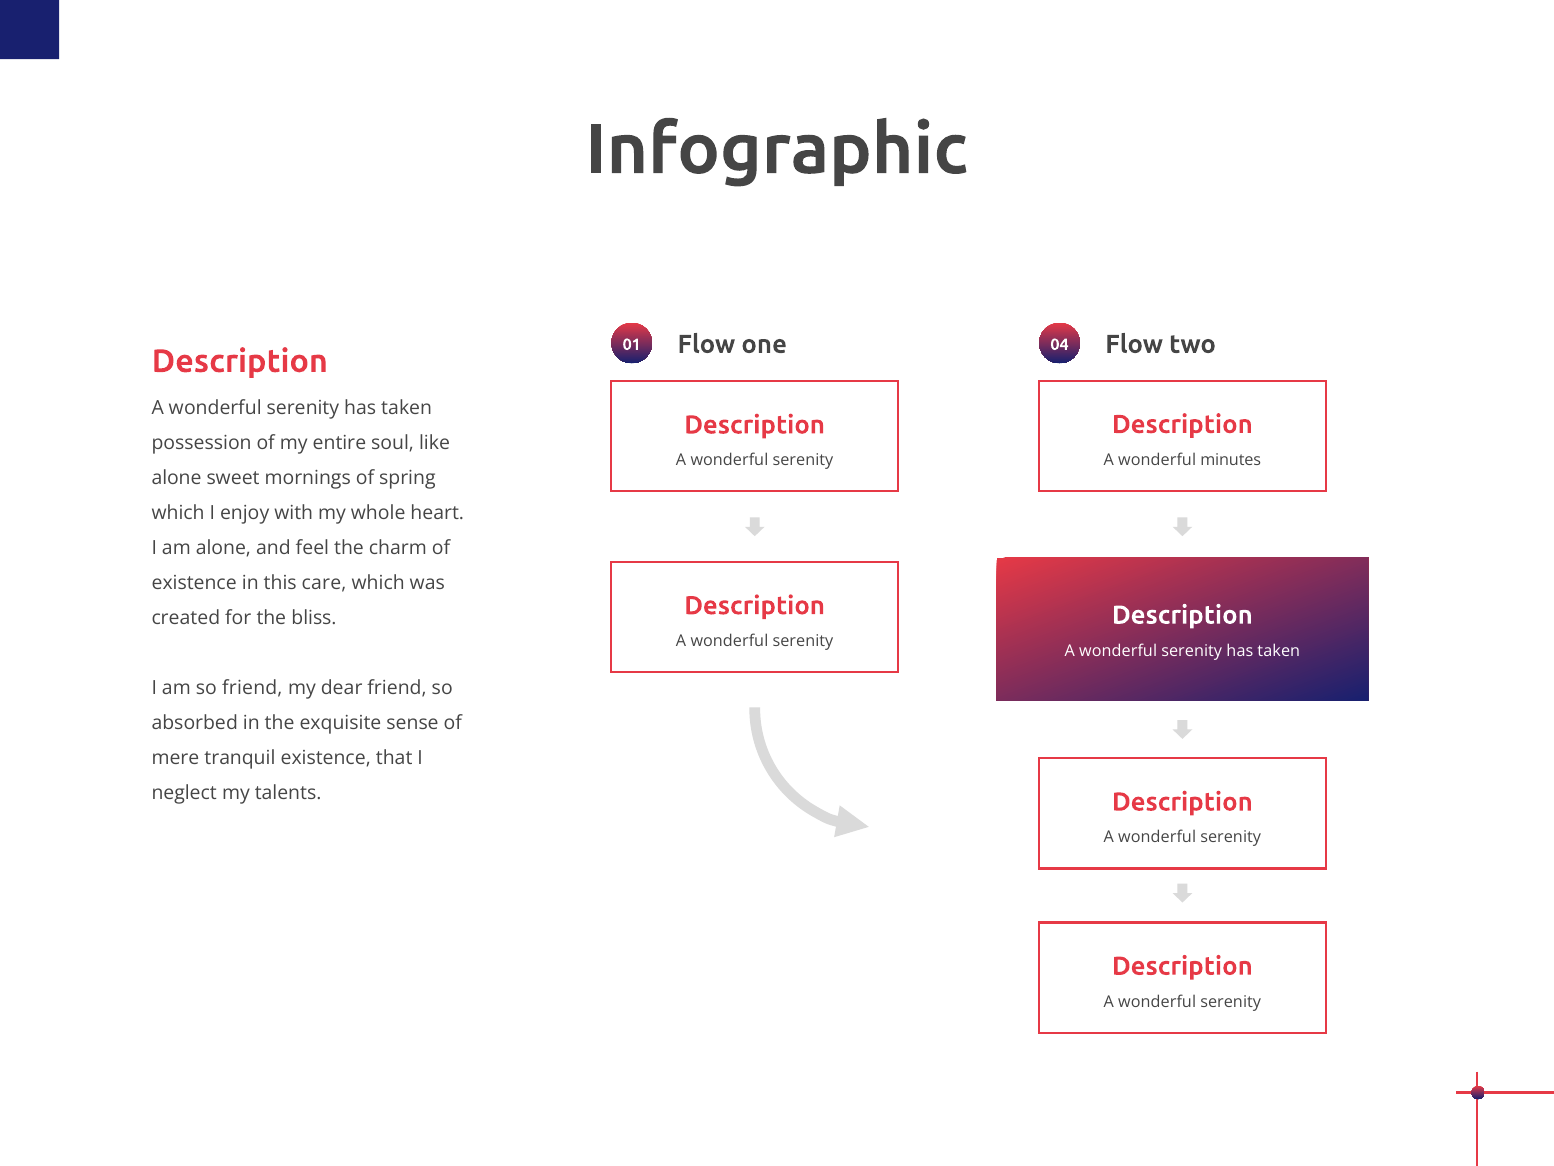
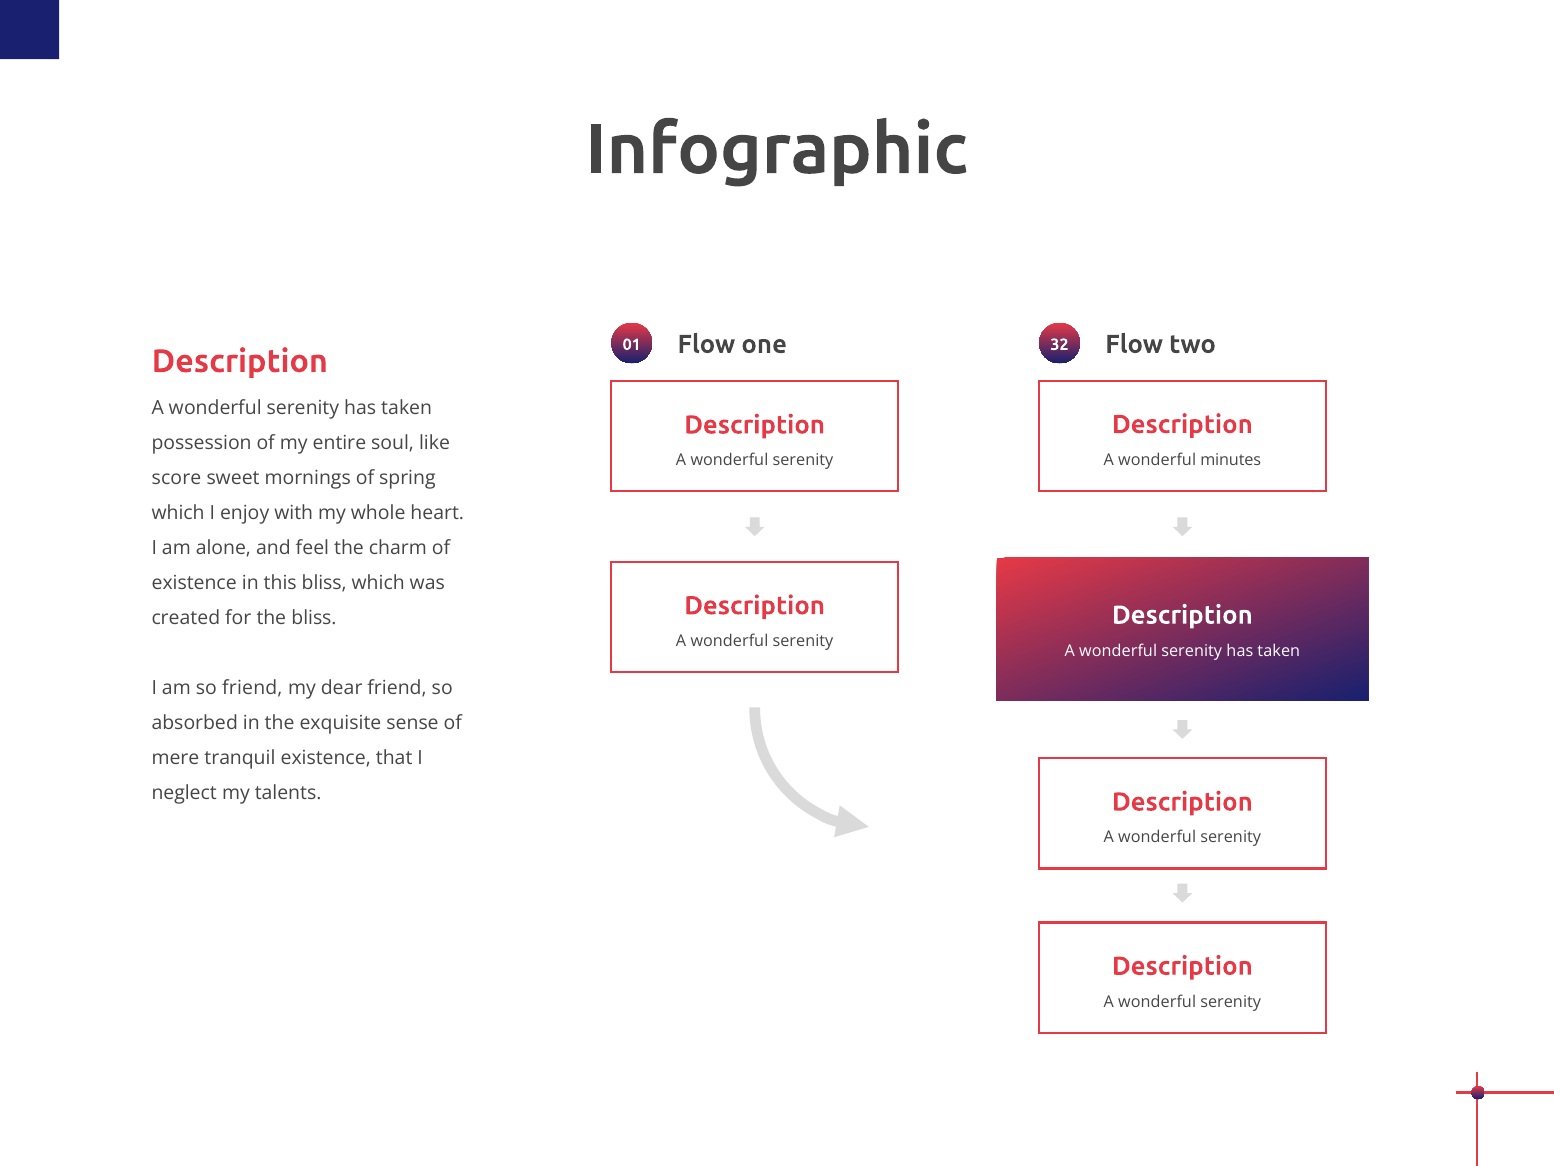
04: 04 -> 32 (1059, 344)
alone: alone -> score (176, 478)
this care: care -> bliss (324, 583)
